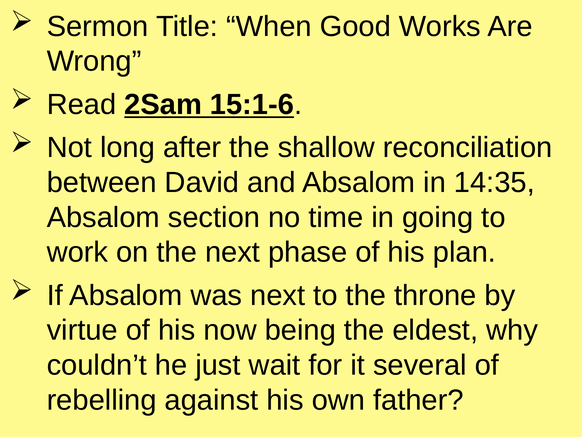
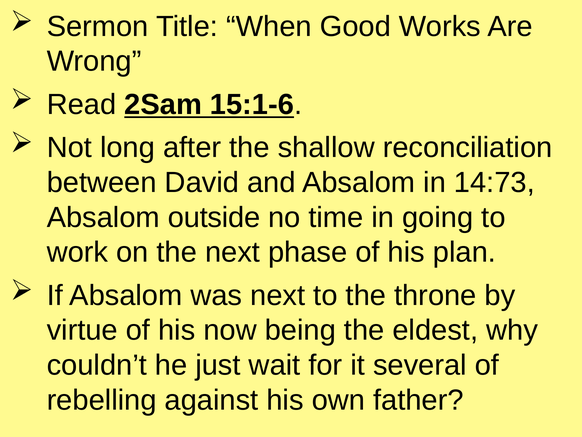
14:35: 14:35 -> 14:73 (494, 182)
section: section -> outside (214, 217)
